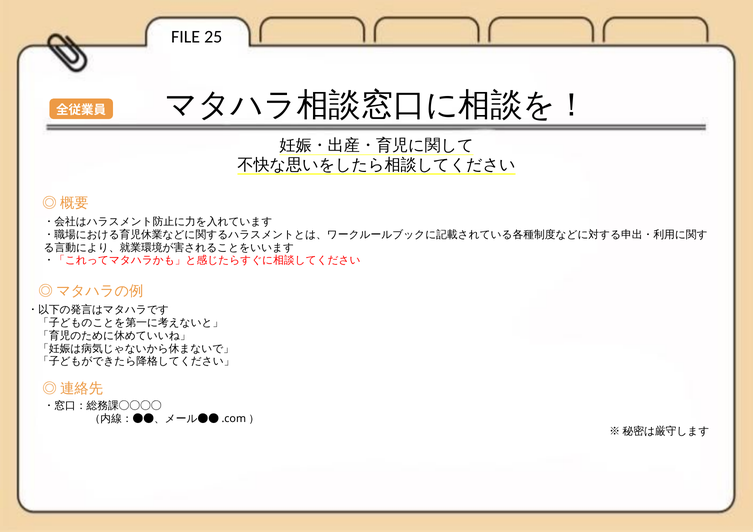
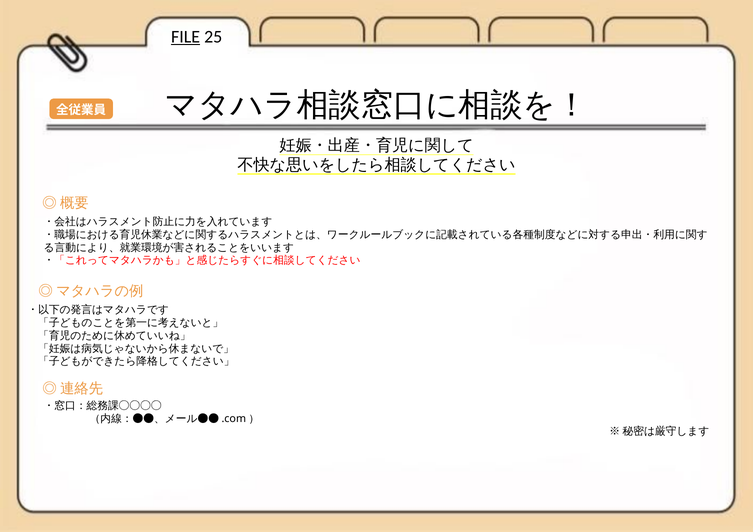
FILE underline: none -> present (186, 37)
